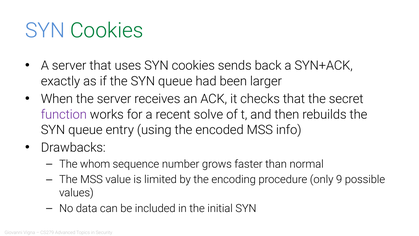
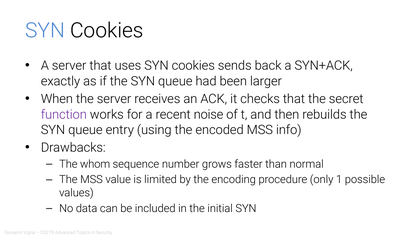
Cookies colour: green -> black (107, 31)
solve: solve -> noise (209, 114)
9: 9 -> 1 (339, 179)
